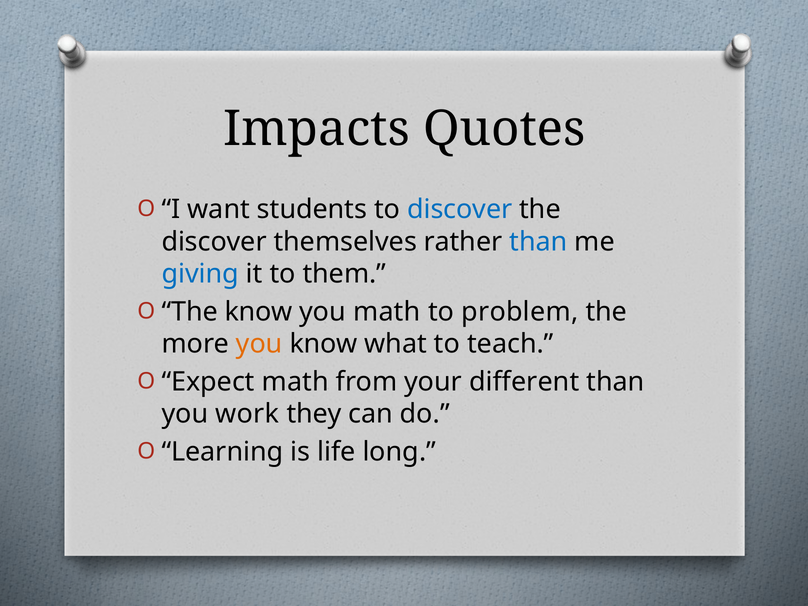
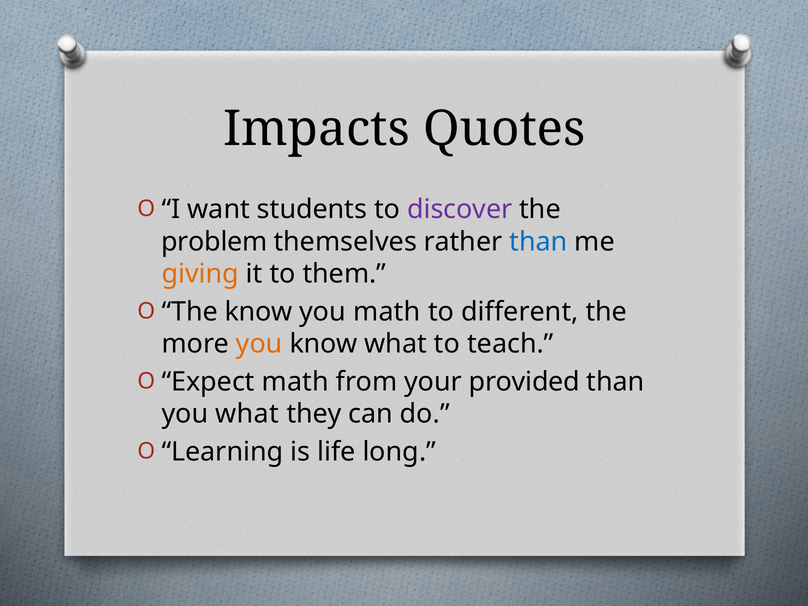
discover colour: blue -> purple (460, 209)
discover: discover -> problem (214, 242)
giving colour: blue -> orange (200, 274)
problem: problem -> different (520, 312)
different: different -> provided (524, 382)
you work: work -> what (247, 414)
